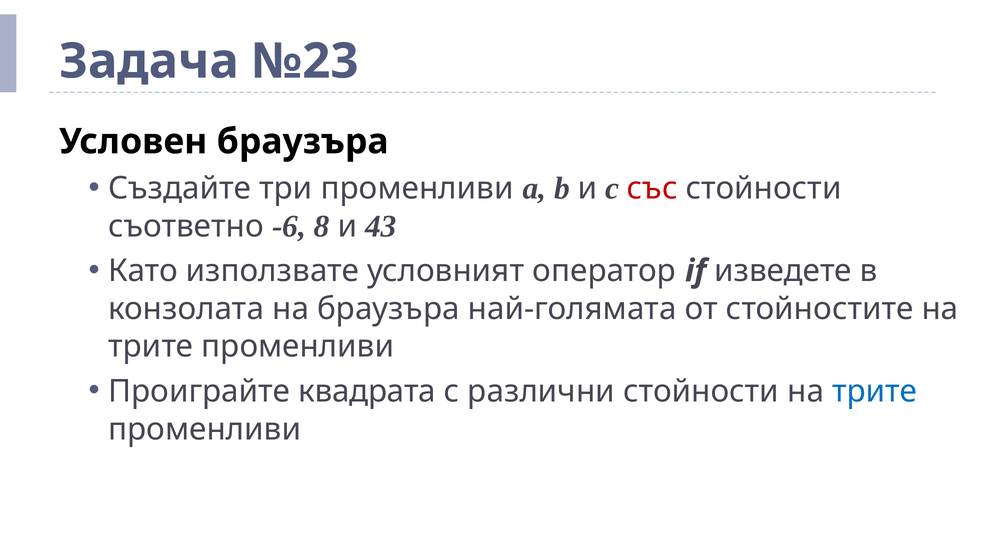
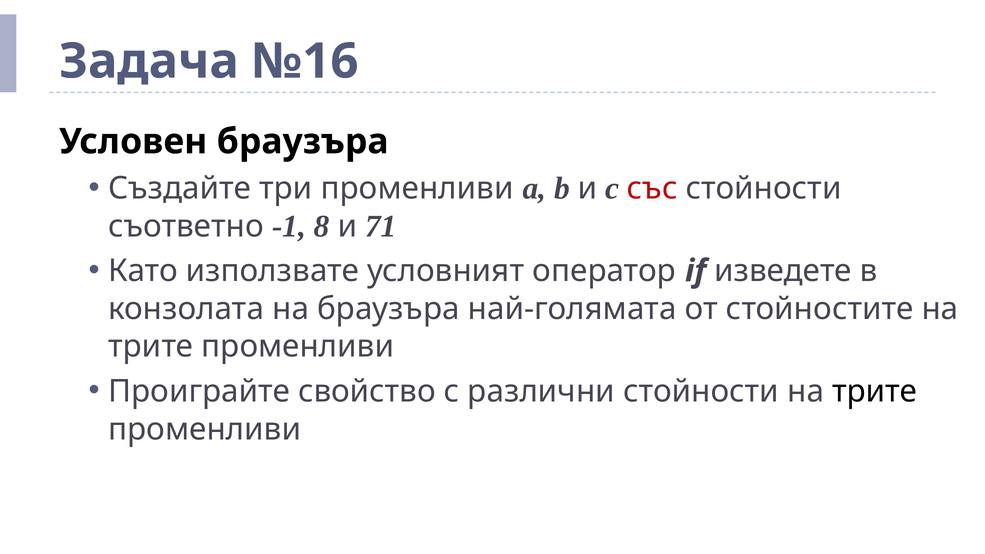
№23: №23 -> №16 (305, 61)
-6: -6 -> -1 (289, 226)
43: 43 -> 71 (381, 226)
квадрата: квадрата -> свойство (367, 391)
трите colour: blue -> black (875, 391)
